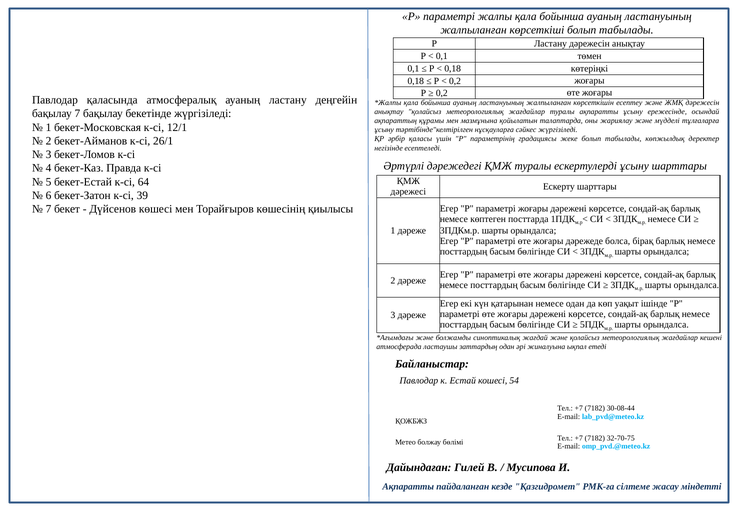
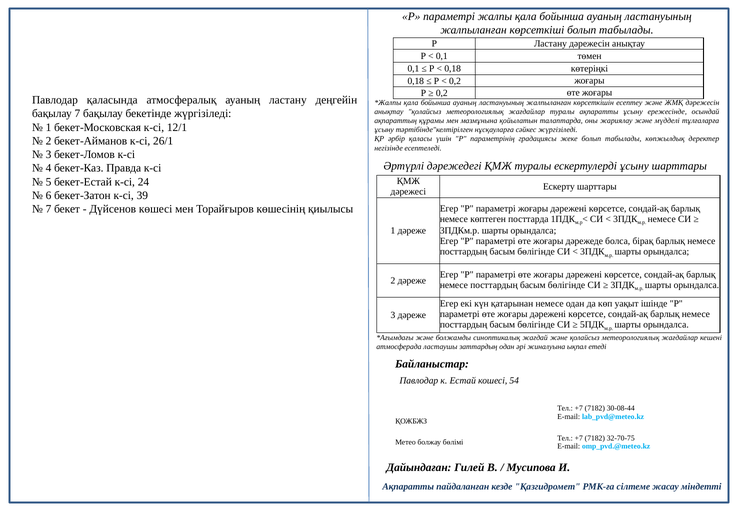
64: 64 -> 24 (143, 182)
